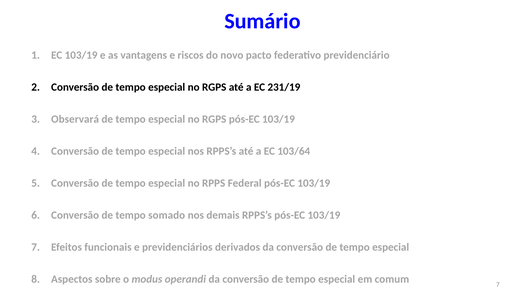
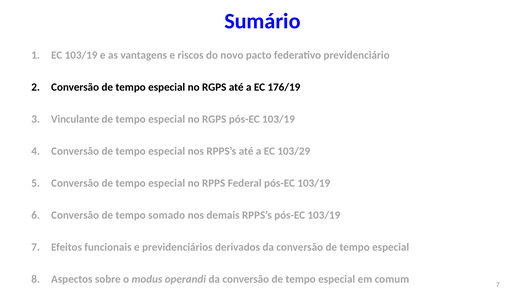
231/19: 231/19 -> 176/19 (284, 87)
Observará: Observará -> Vinculante (75, 119)
103/64: 103/64 -> 103/29 (294, 151)
